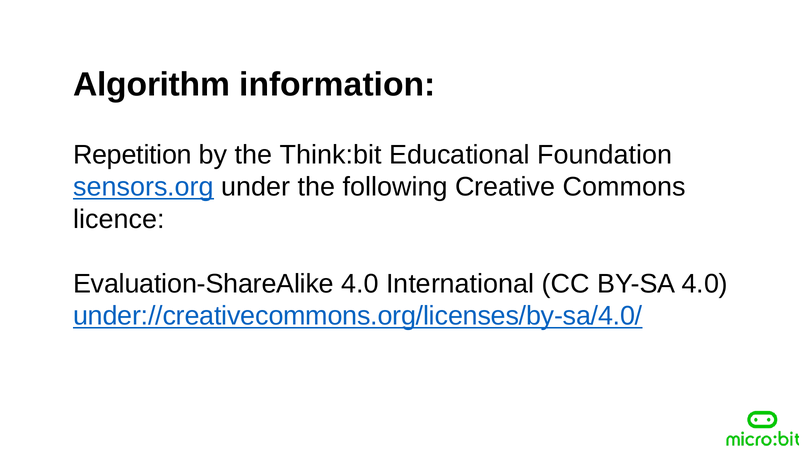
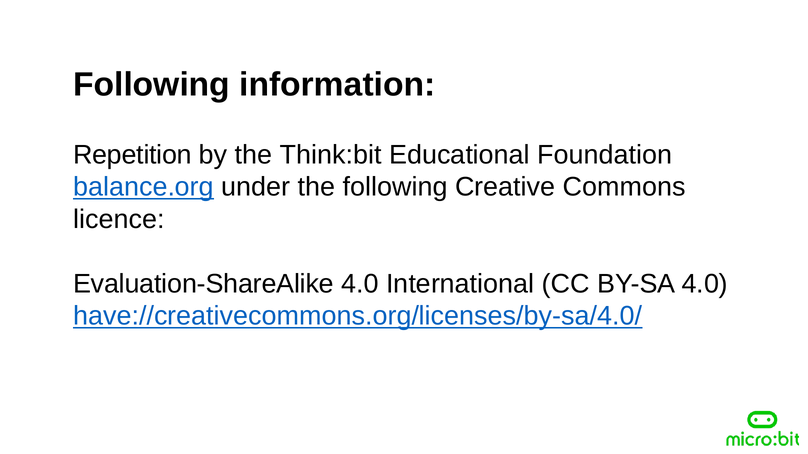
Algorithm: Algorithm -> Following (152, 85)
sensors.org: sensors.org -> balance.org (144, 187)
under://creativecommons.org/licenses/by-sa/4.0/: under://creativecommons.org/licenses/by-sa/4.0/ -> have://creativecommons.org/licenses/by-sa/4.0/ (358, 316)
